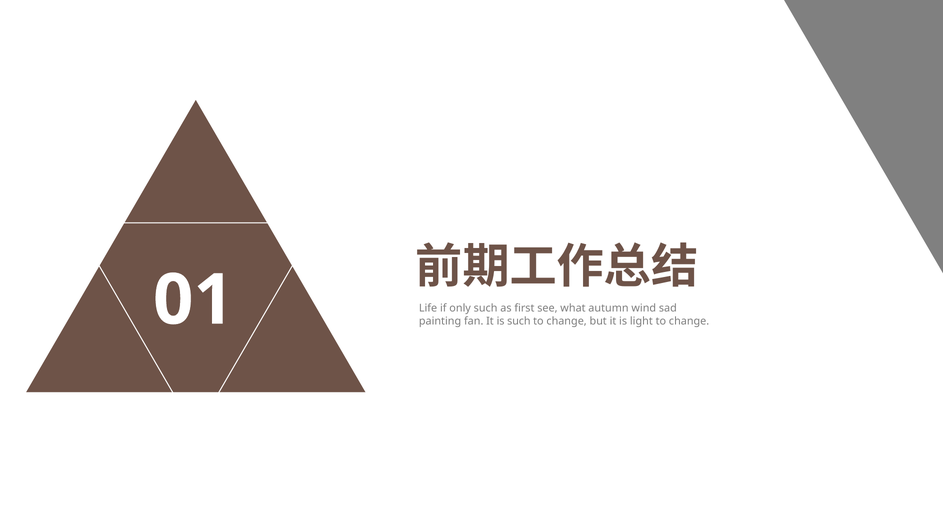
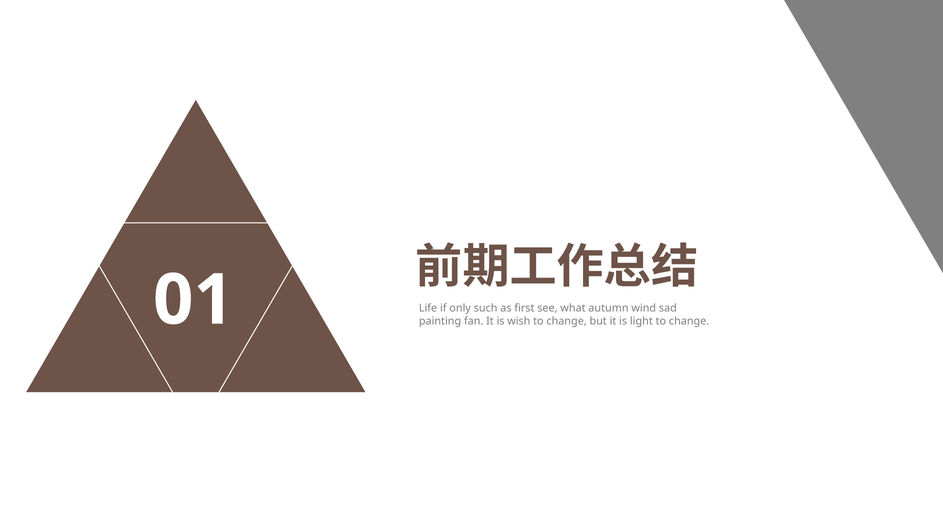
is such: such -> wish (519, 321)
